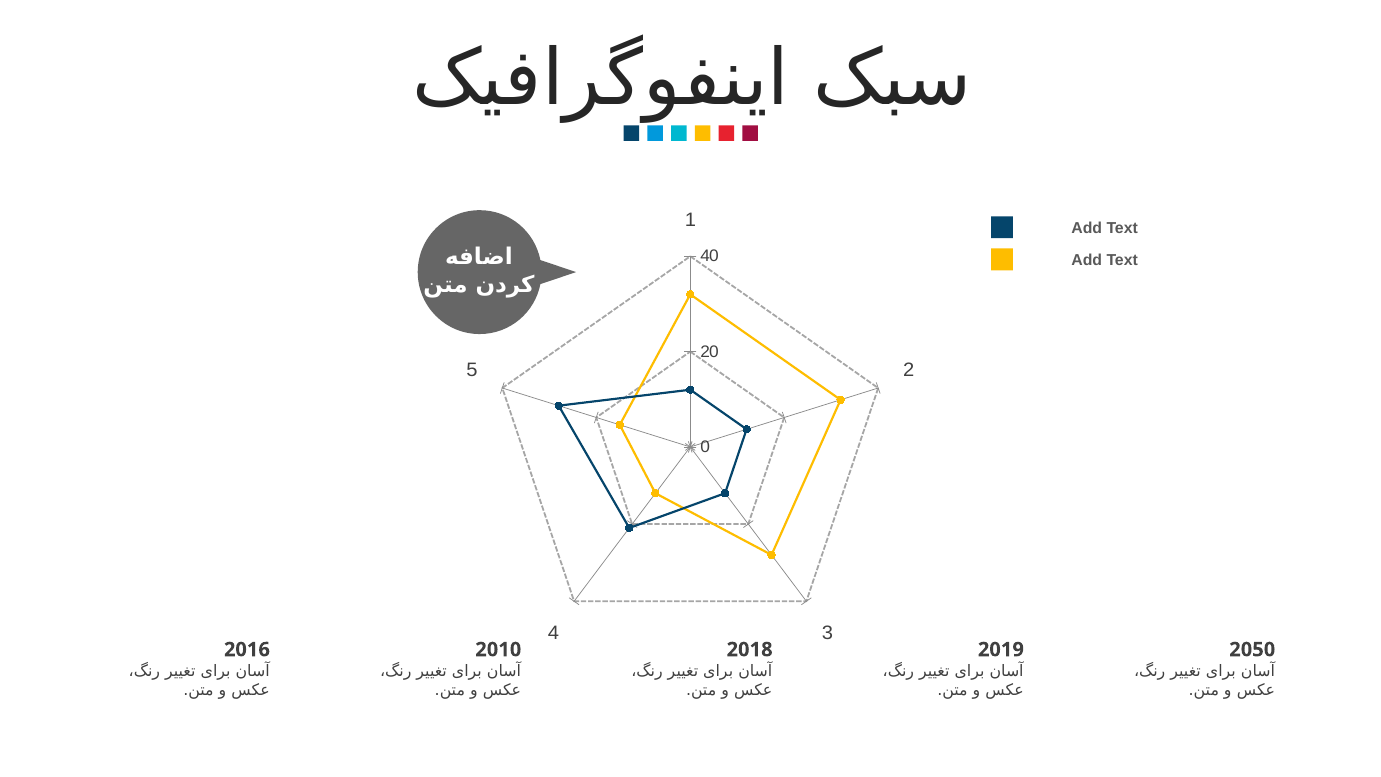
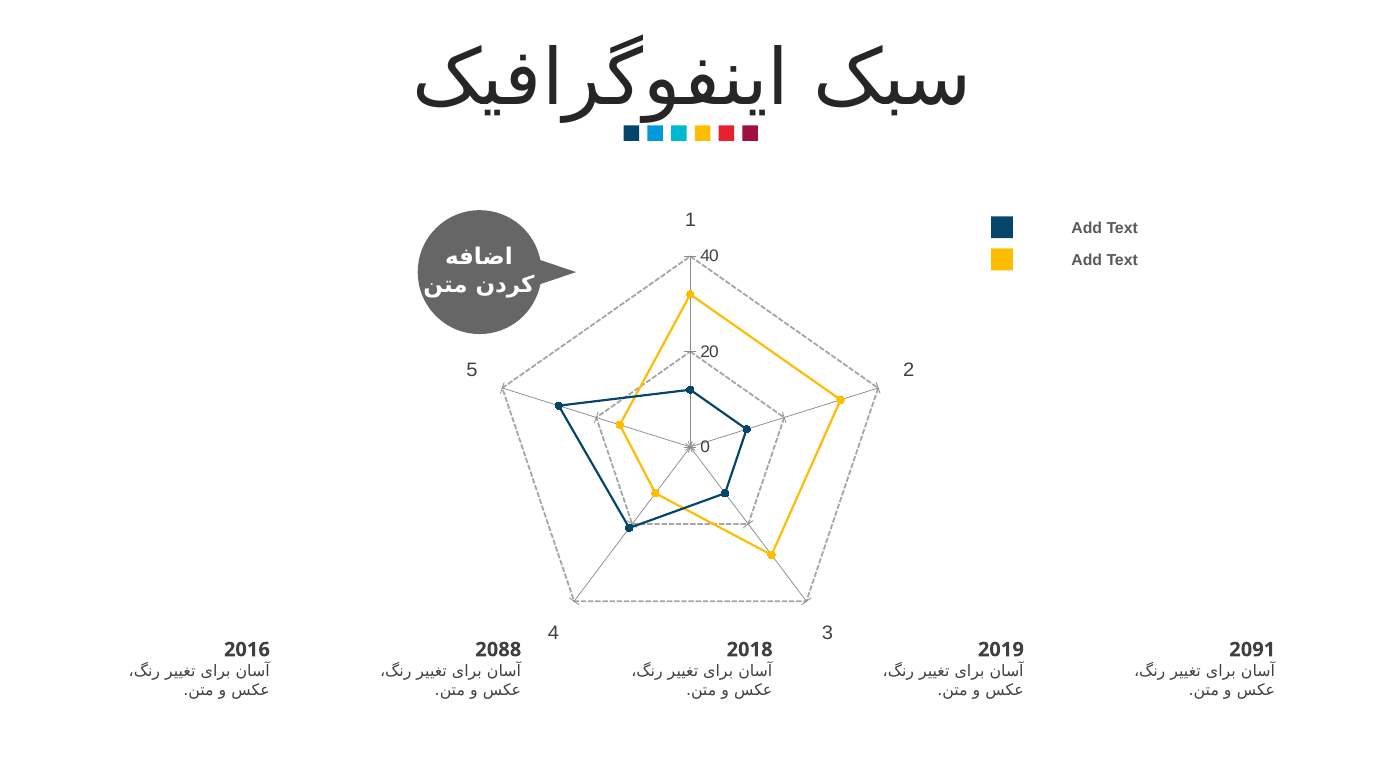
2010: 2010 -> 2088 (498, 649)
2050: 2050 -> 2091 (1252, 649)
